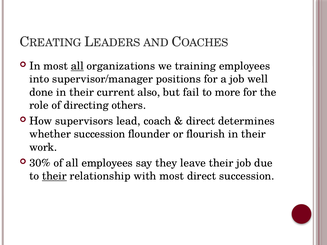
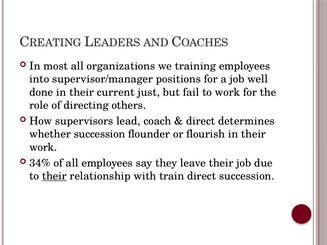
all underline: present -> none (77, 66)
also: also -> just (149, 92)
to more: more -> work (228, 92)
30%: 30% -> 34% (40, 163)
with most: most -> train (172, 176)
